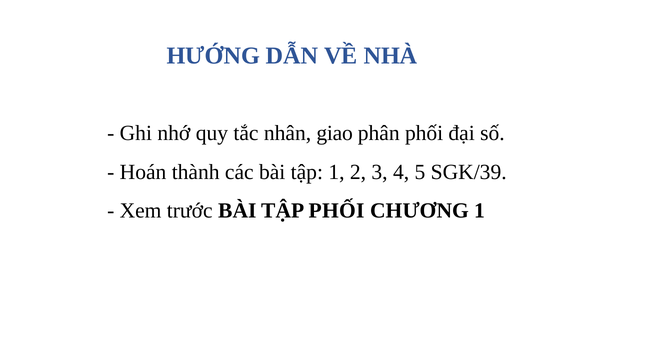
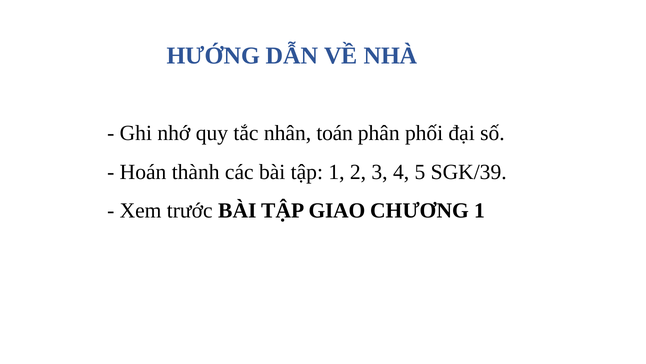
giao: giao -> toán (335, 133)
TẬP PHỐI: PHỐI -> GIAO (337, 210)
